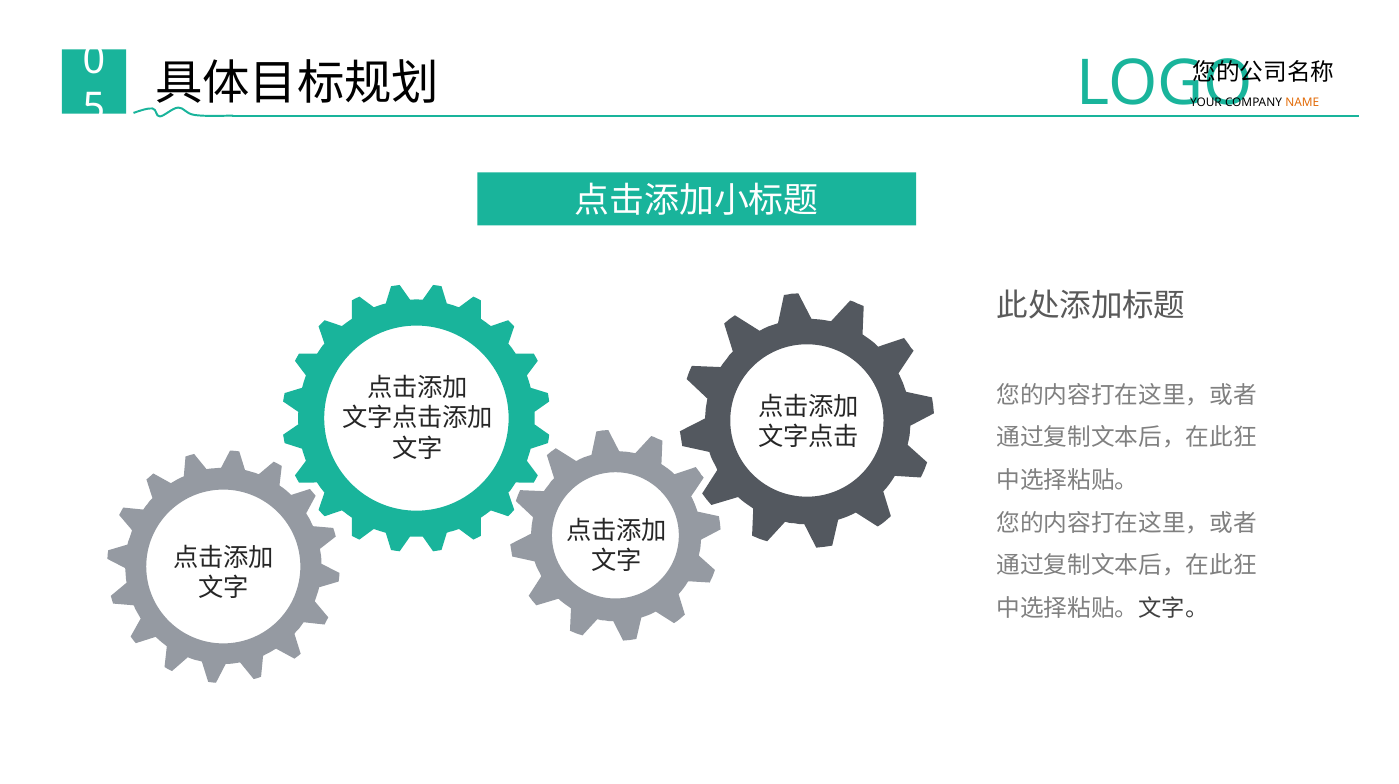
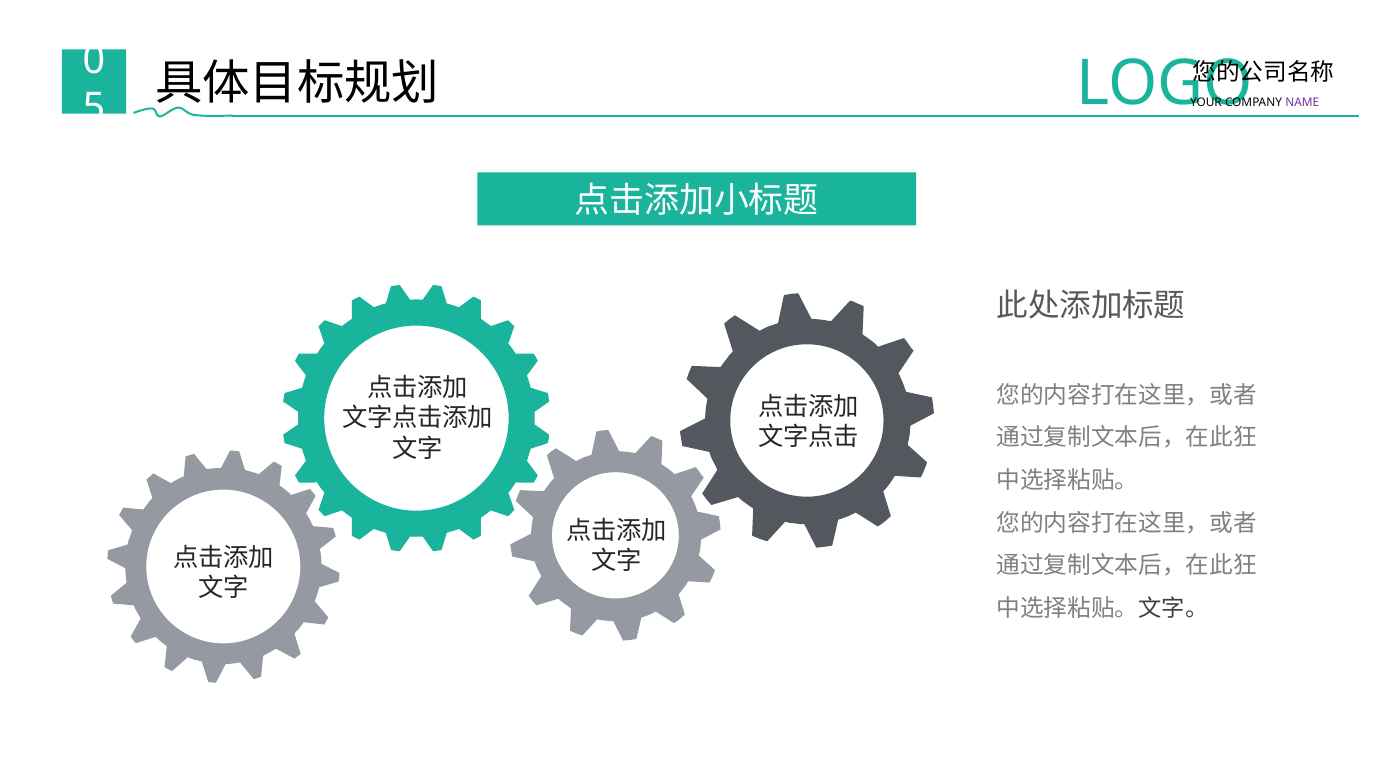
NAME colour: orange -> purple (1302, 103)
